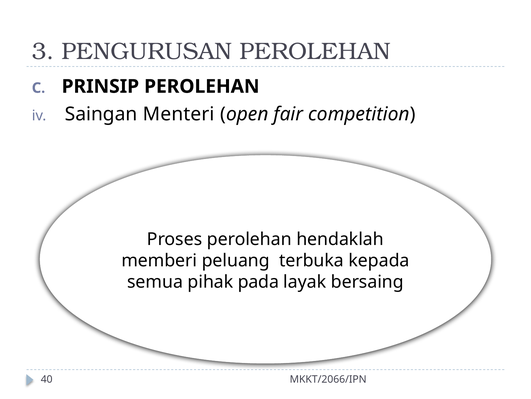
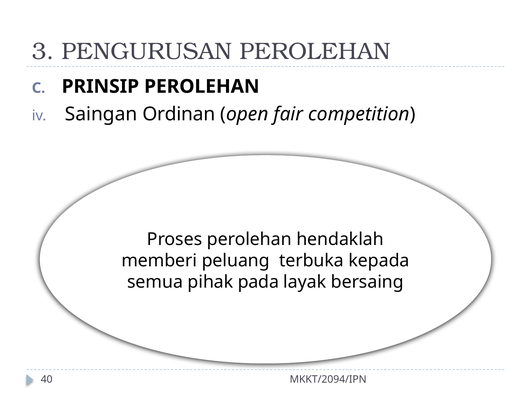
Menteri: Menteri -> Ordinan (179, 114)
MKKT/2066/IPN: MKKT/2066/IPN -> MKKT/2094/IPN (328, 379)
